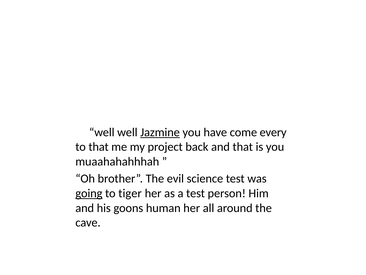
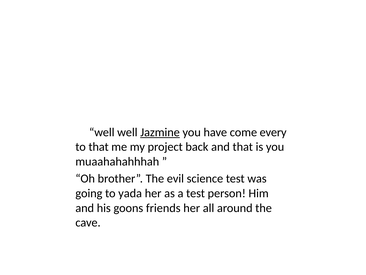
going underline: present -> none (89, 193)
tiger: tiger -> yada (130, 193)
human: human -> friends (163, 208)
